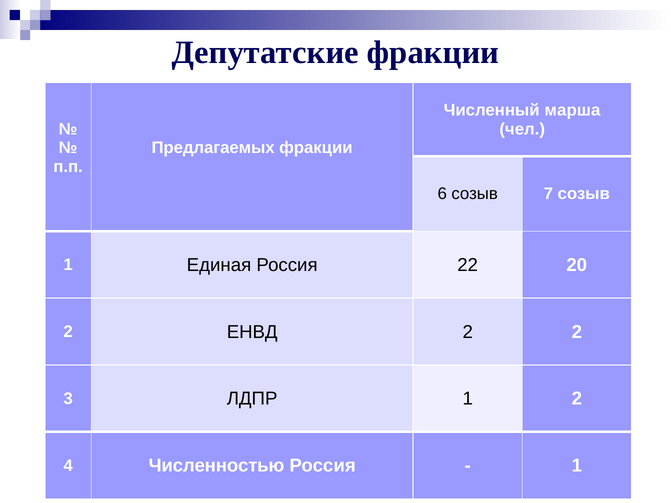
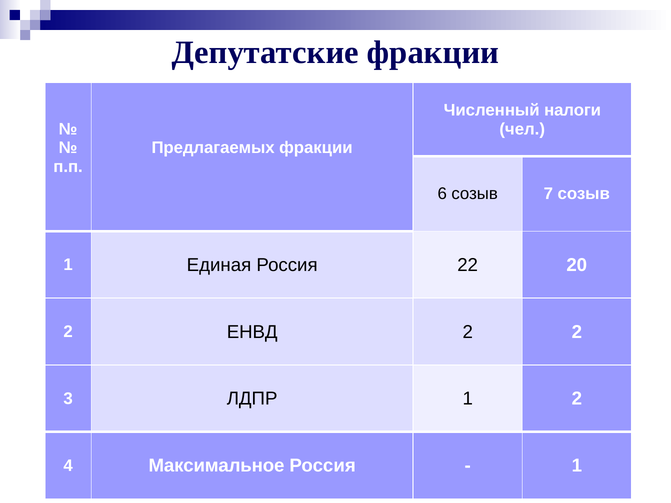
марша: марша -> налоги (573, 110)
Численностью: Численностью -> Максимальное (216, 466)
